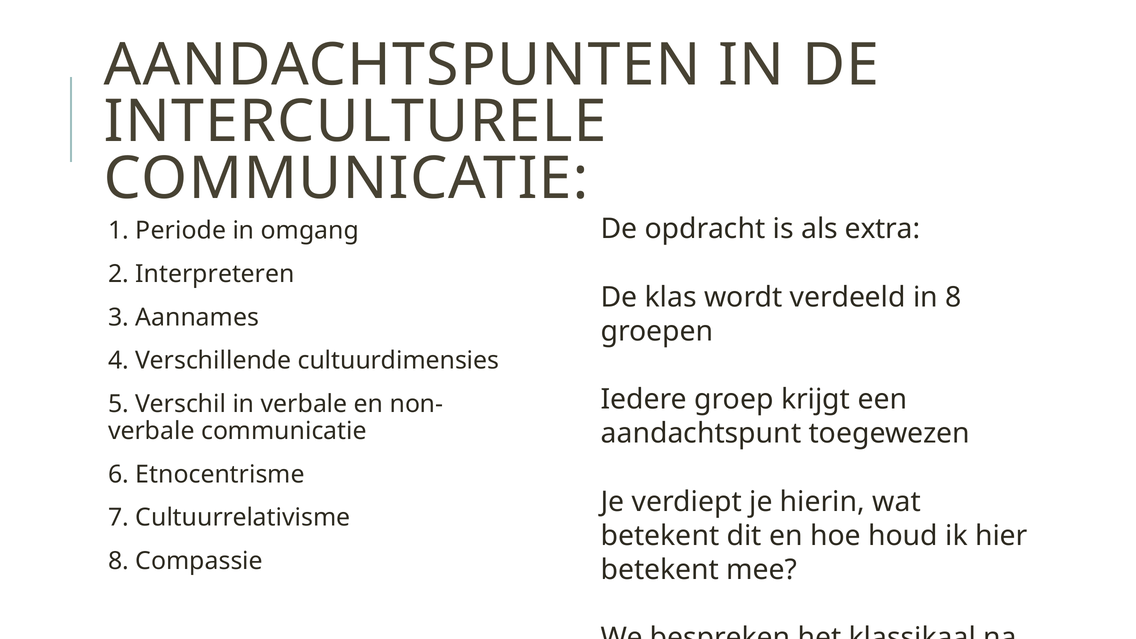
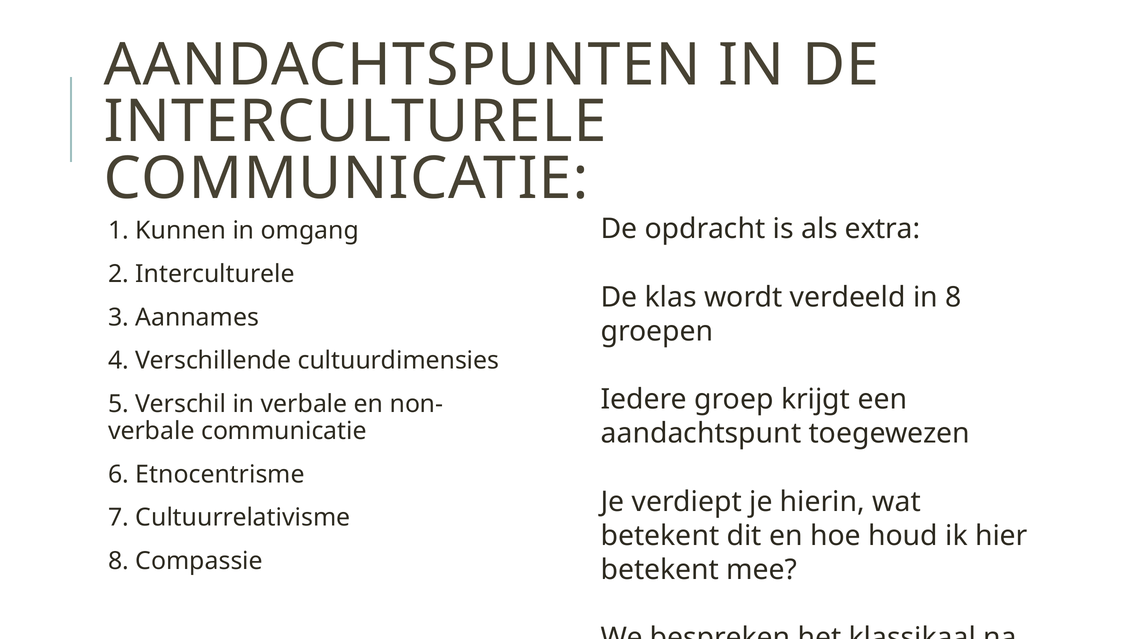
Periode: Periode -> Kunnen (181, 231)
2 Interpreteren: Interpreteren -> Interculturele (215, 274)
